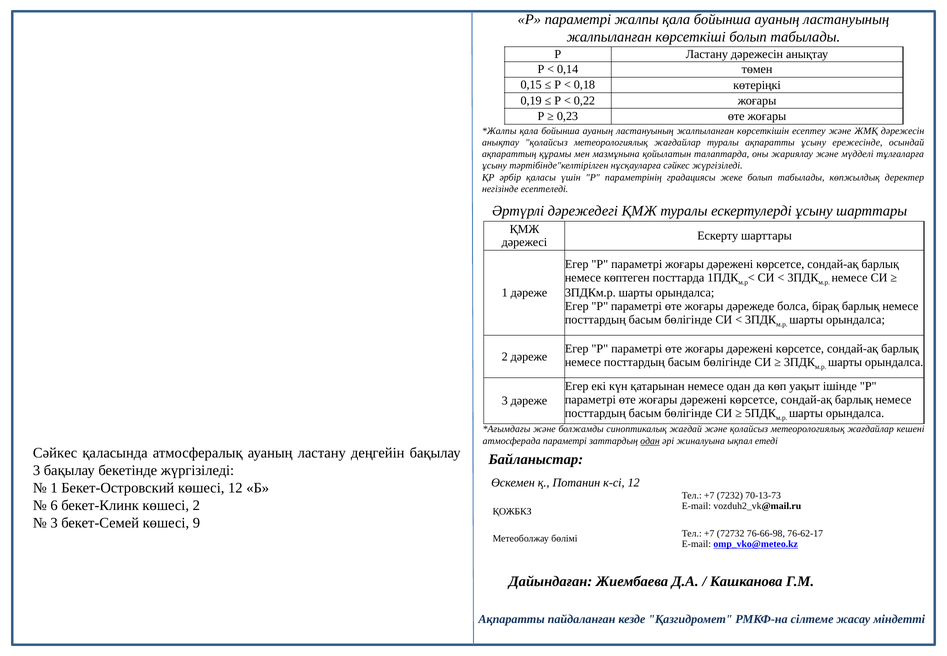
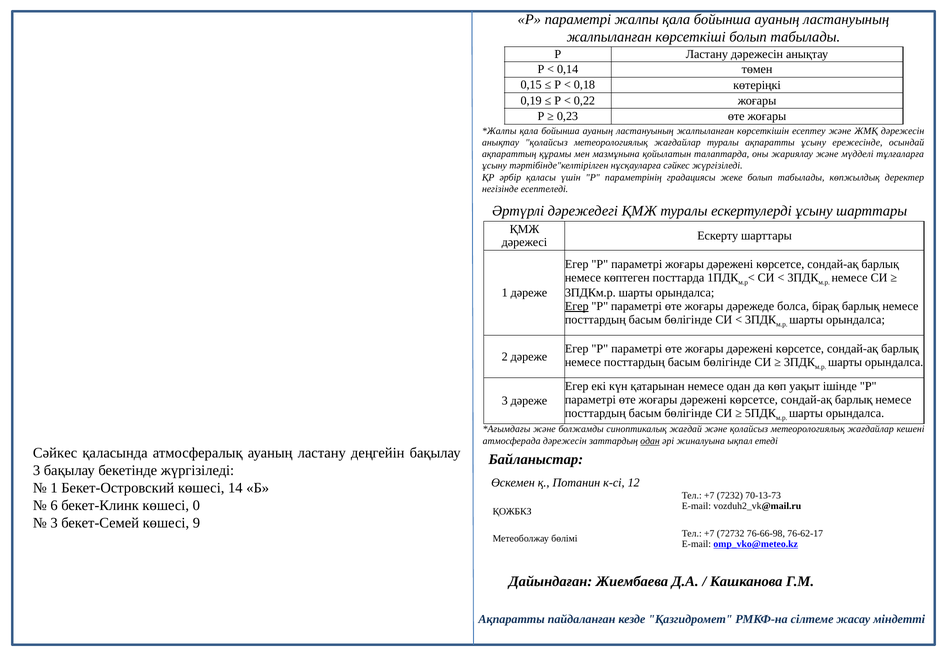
Егер underline: none -> present (577, 306)
атмосферада параметрі: параметрі -> дәрежесін (565, 441)
көшесі 12: 12 -> 14 (235, 488)
көшесі 2: 2 -> 0 (196, 505)
